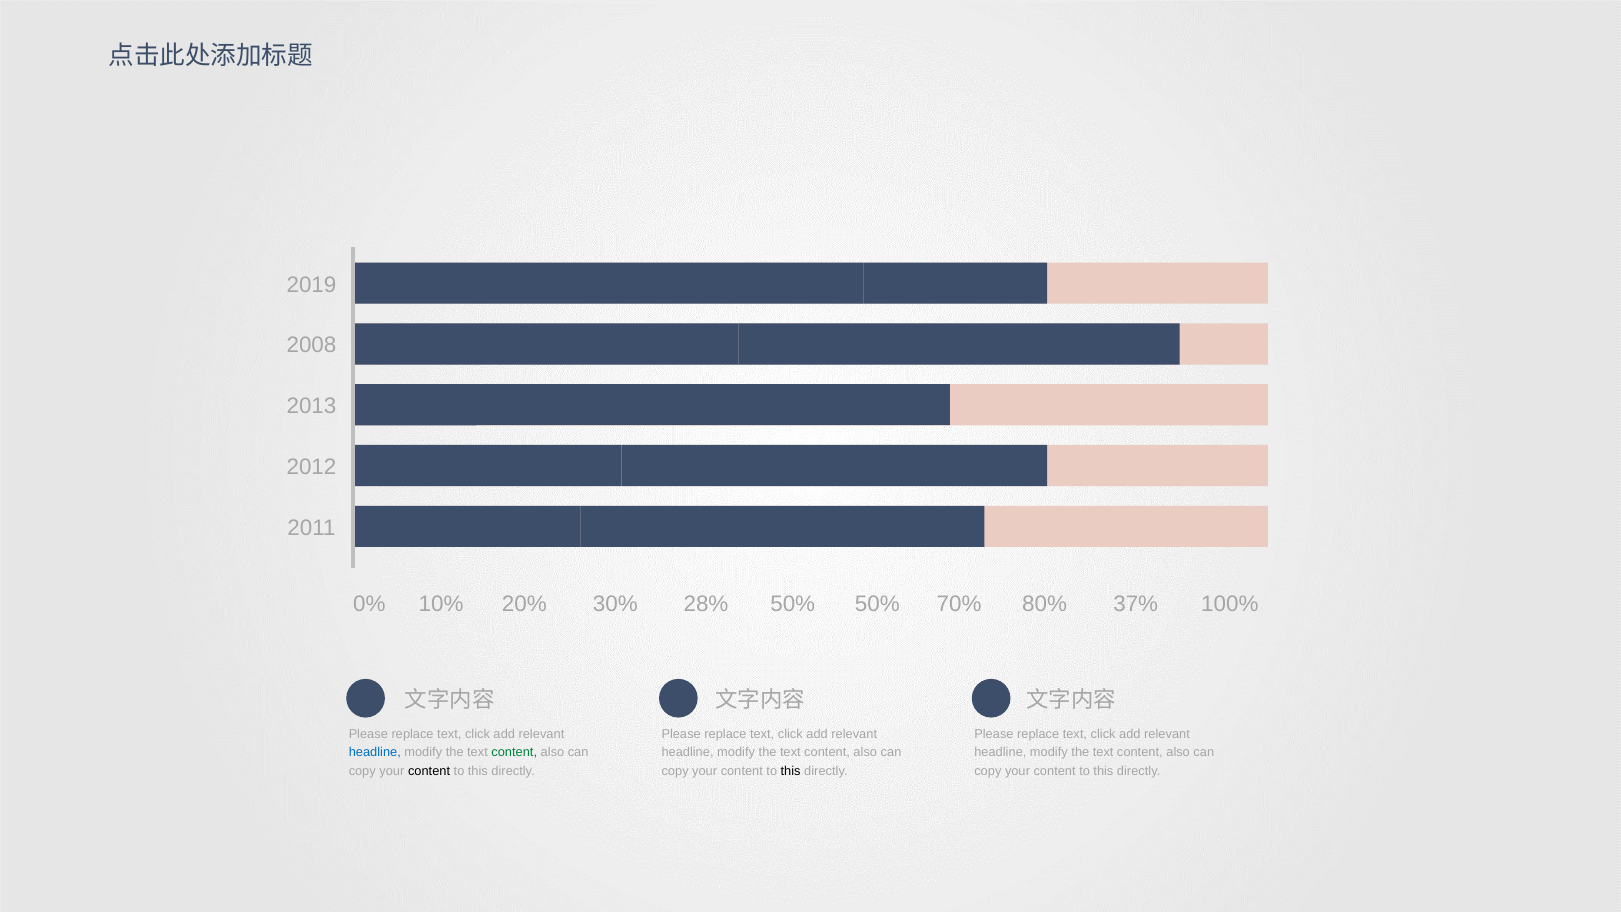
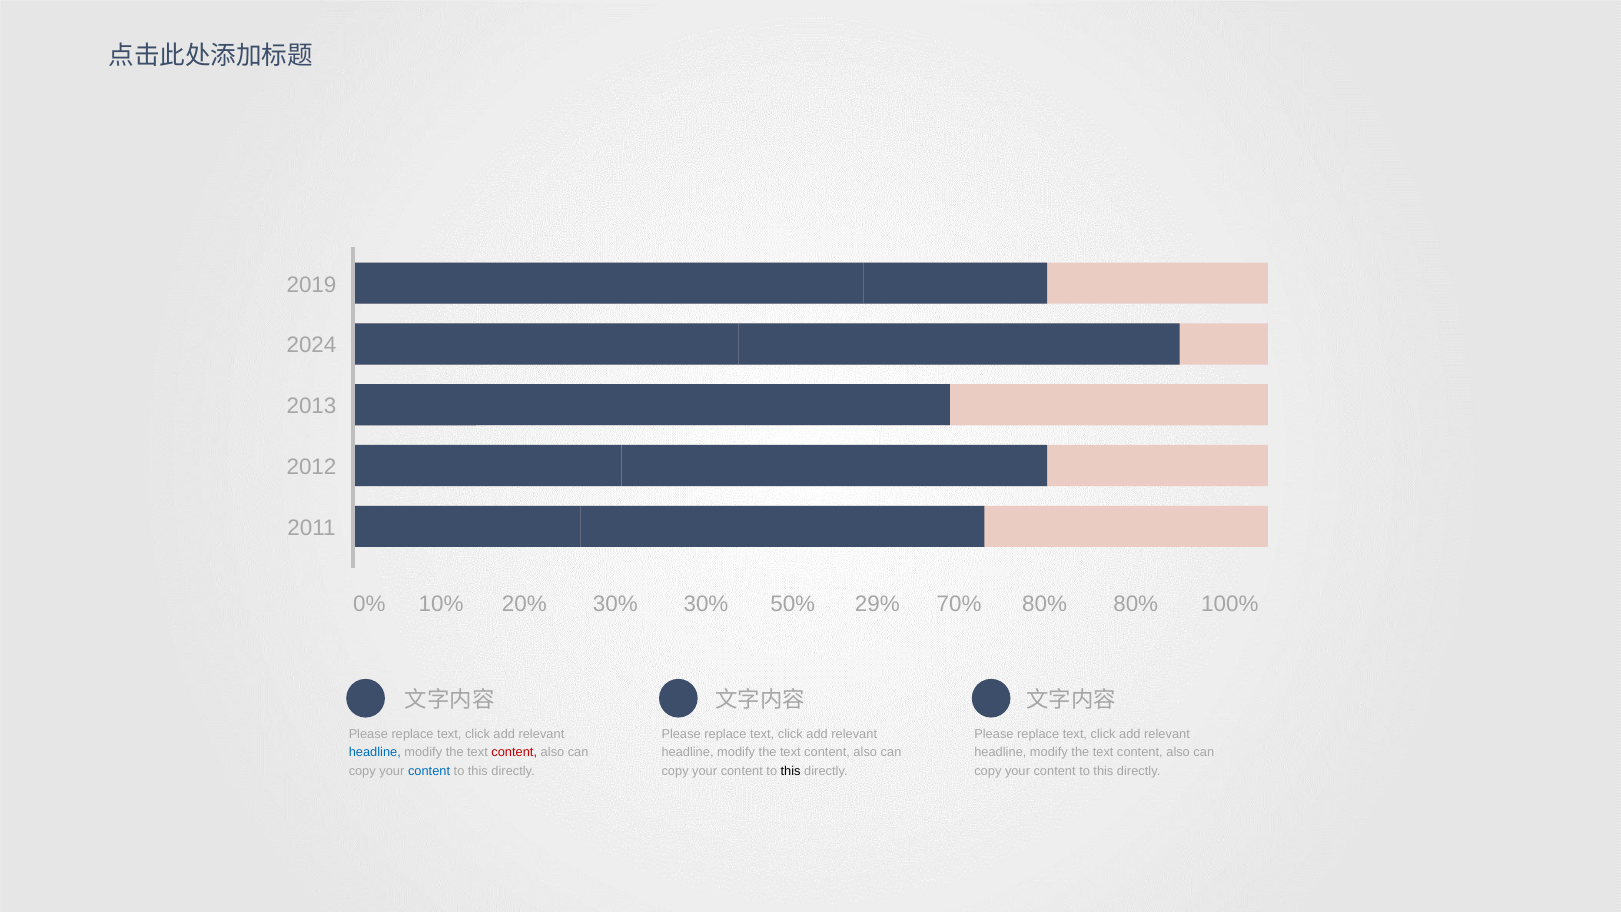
2008: 2008 -> 2024 (311, 345)
28%: 28% -> 30% (706, 604)
50% 50%: 50% -> 29% (877, 604)
80% 37%: 37% -> 80% (1136, 604)
content colour: green -> red (514, 752)
content colour: black -> blue (429, 771)
